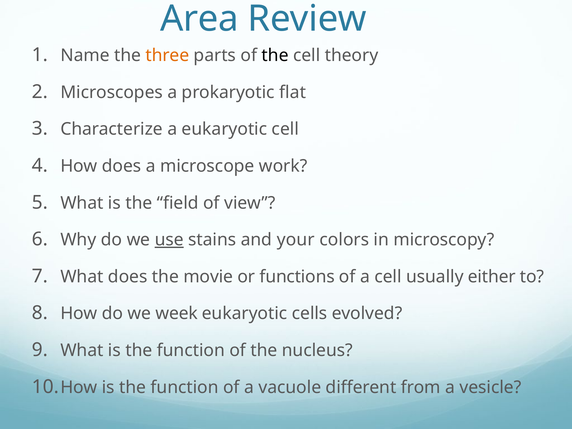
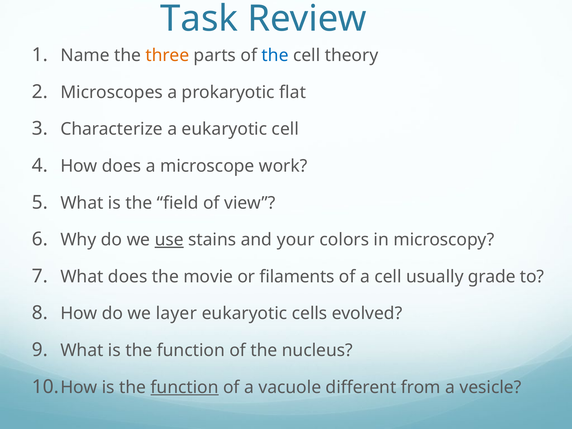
Area: Area -> Task (199, 19)
the colour: black -> blue (275, 55)
functions: functions -> filaments (297, 277)
either: either -> grade (492, 277)
week: week -> layer (176, 314)
function underline: none -> present (185, 387)
